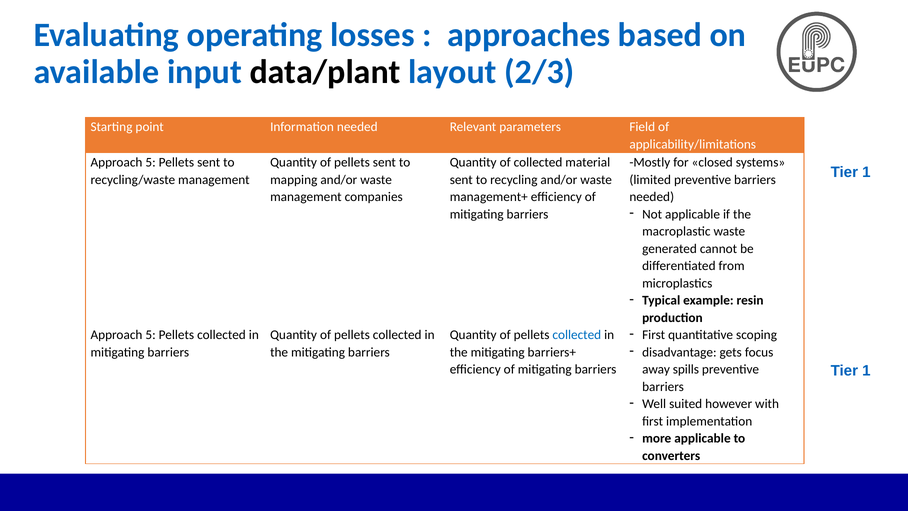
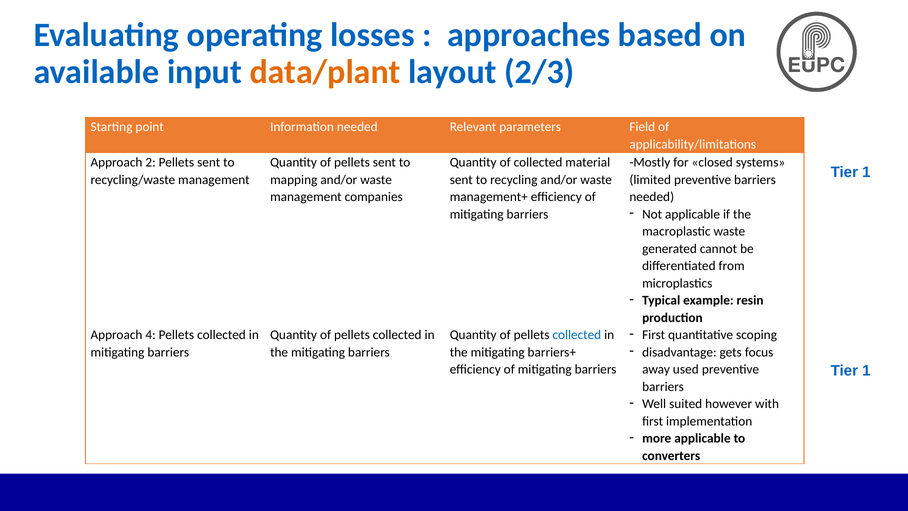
data/plant colour: black -> orange (325, 72)
5: 5 -> 2 (151, 162)
5: 5 -> 4 (151, 335)
spills: spills -> used (686, 369)
